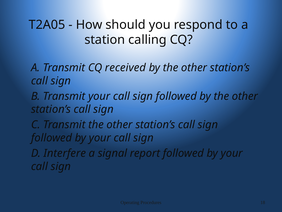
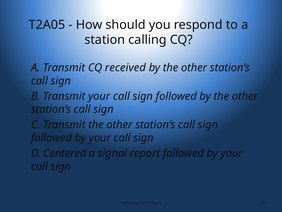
Interfere: Interfere -> Centered (65, 153)
